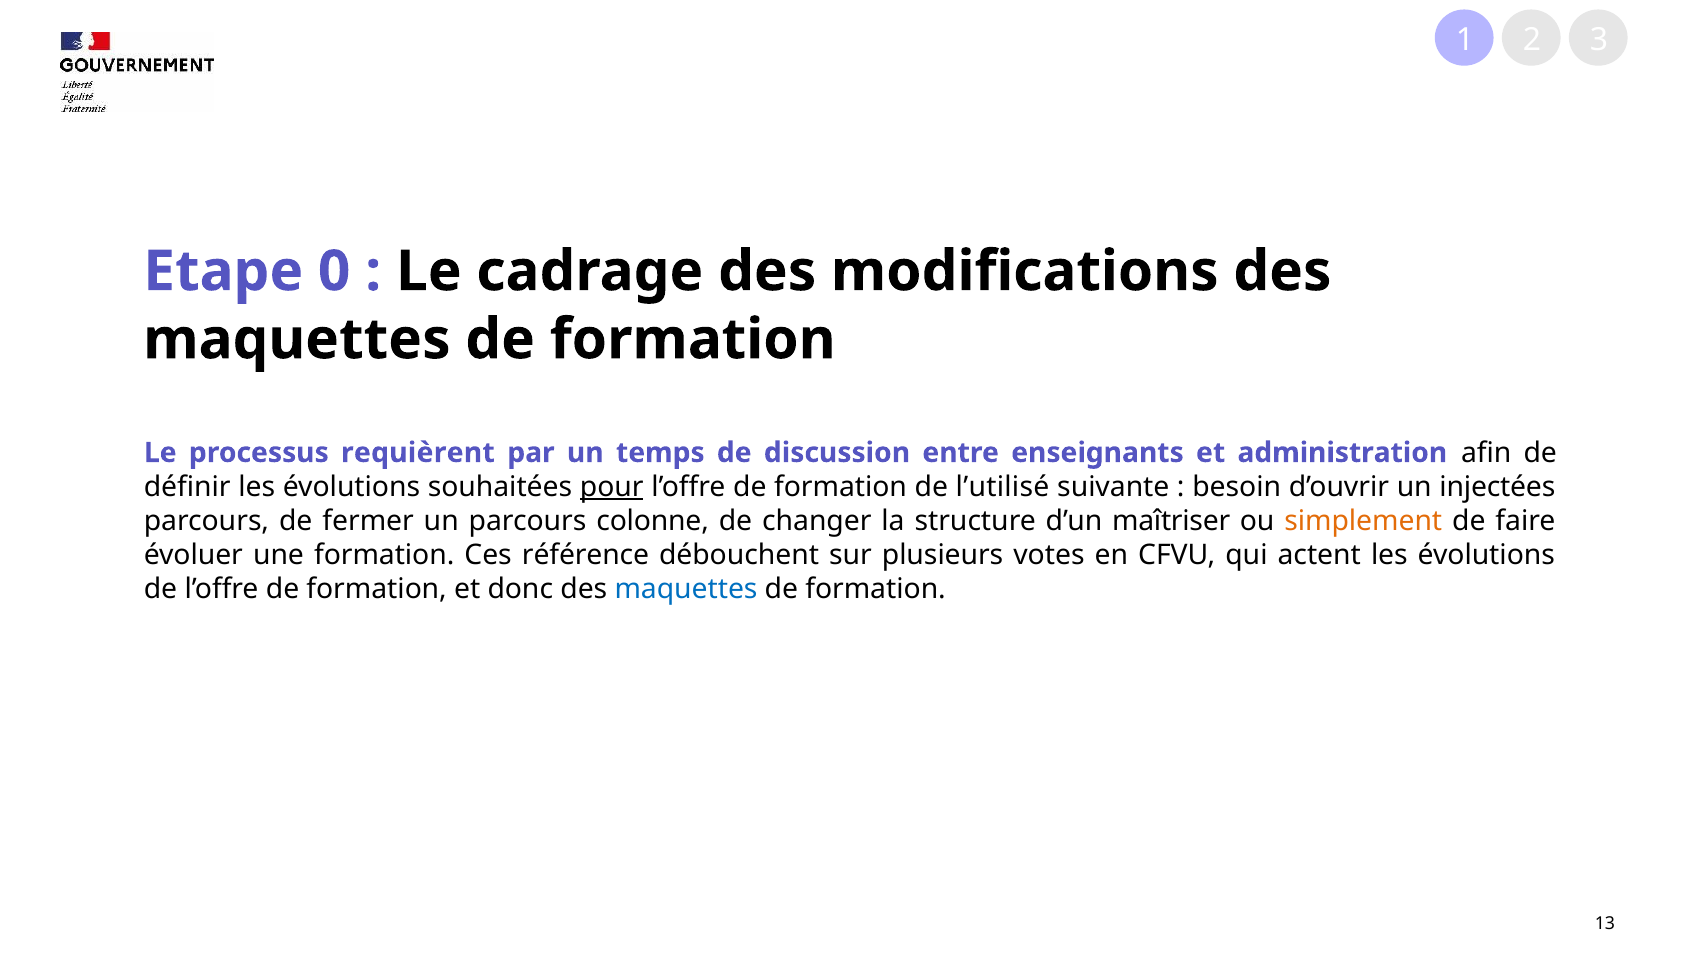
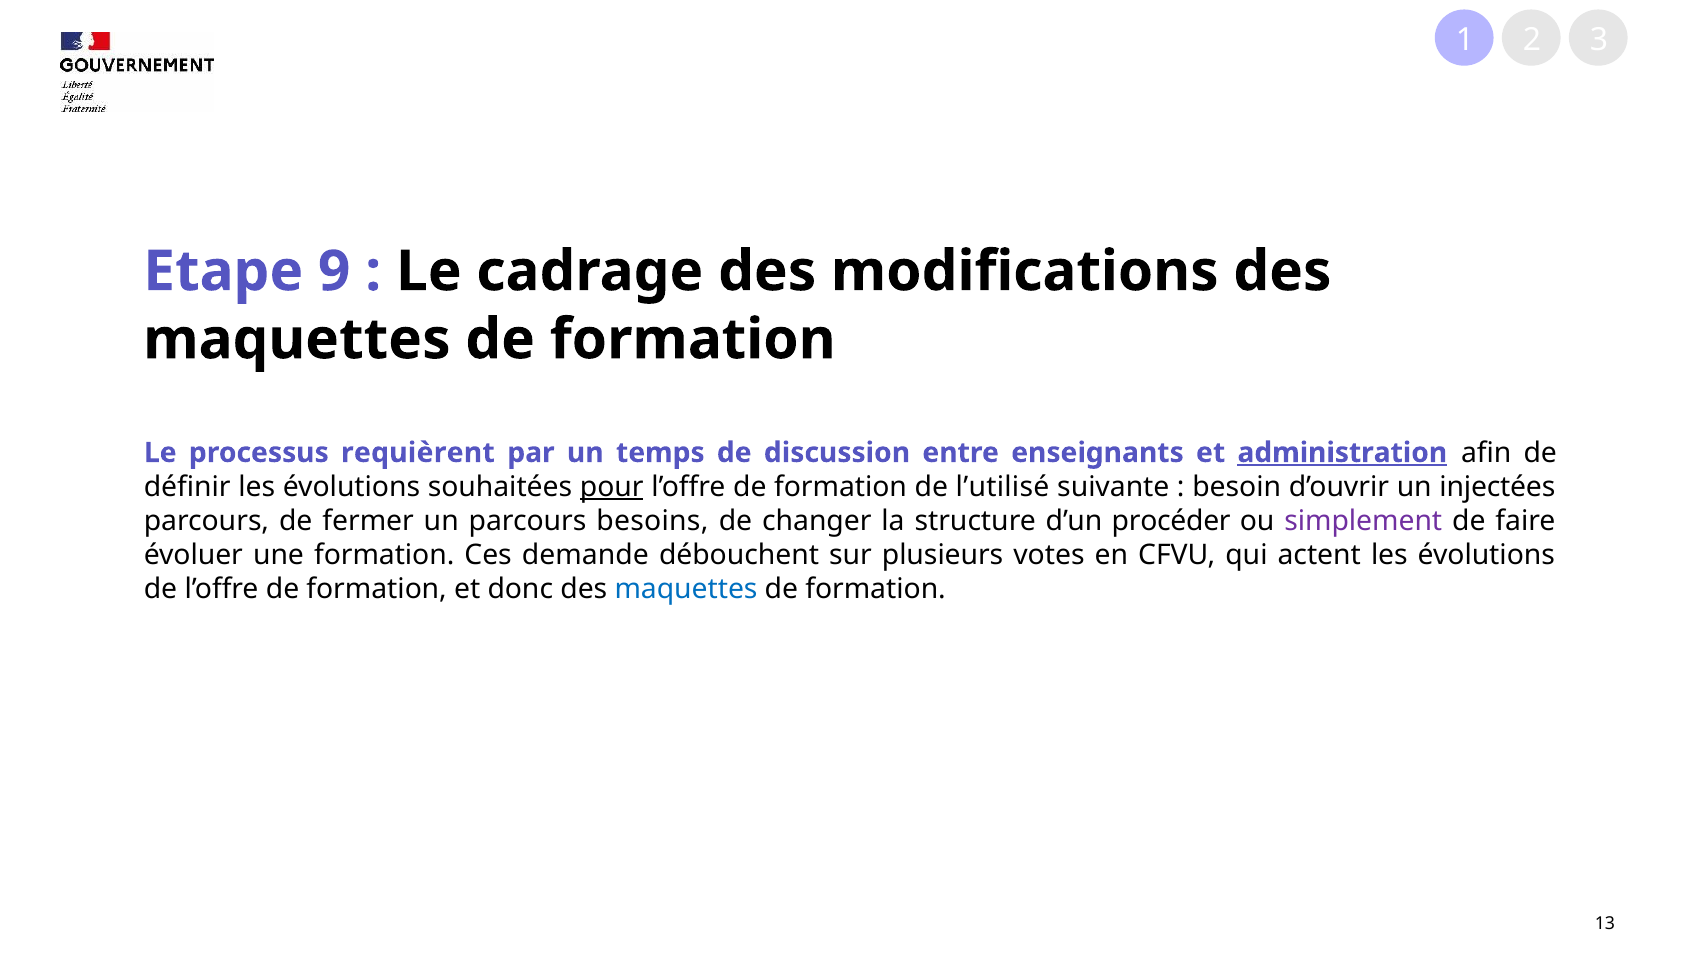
0: 0 -> 9 (334, 271)
administration underline: none -> present (1342, 453)
colonne: colonne -> besoins (652, 521)
maîtriser: maîtriser -> procéder (1171, 521)
simplement colour: orange -> purple (1363, 521)
référence: référence -> demande (585, 555)
